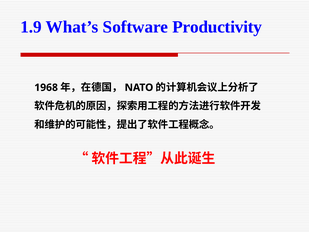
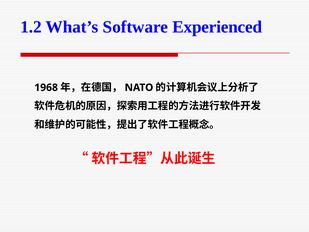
1.9: 1.9 -> 1.2 (31, 27)
Productivity: Productivity -> Experienced (217, 27)
